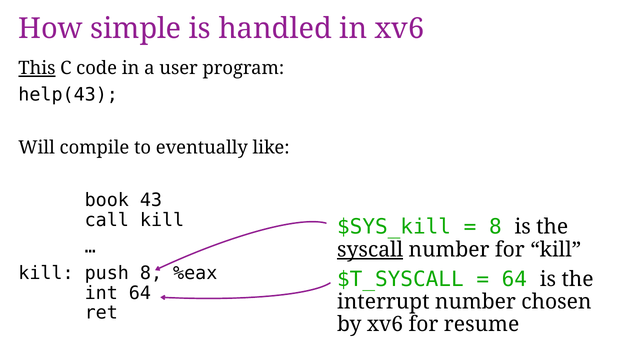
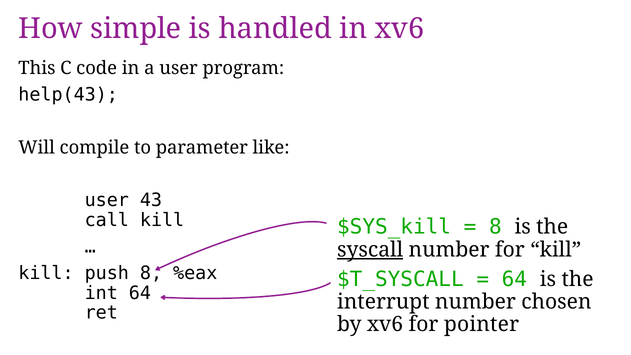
This underline: present -> none (37, 68)
eventually: eventually -> parameter (202, 148)
book: book -> user (107, 200)
resume: resume -> pointer (482, 324)
